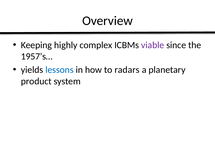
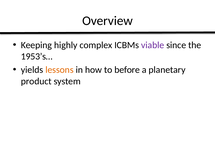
1957’s…: 1957’s… -> 1953’s… (37, 57)
lessons colour: blue -> orange (59, 70)
radars: radars -> before (127, 70)
